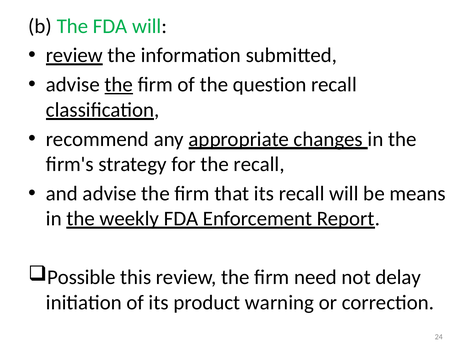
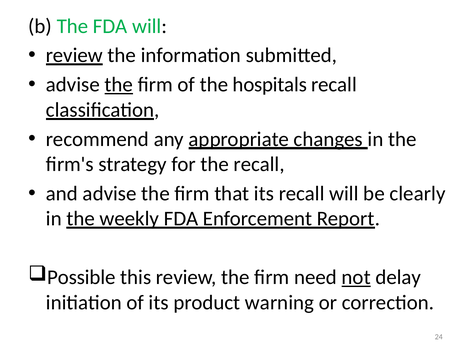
question: question -> hospitals (270, 85)
means: means -> clearly (418, 194)
not underline: none -> present (356, 278)
